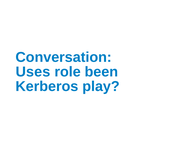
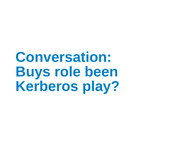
Uses: Uses -> Buys (33, 72)
